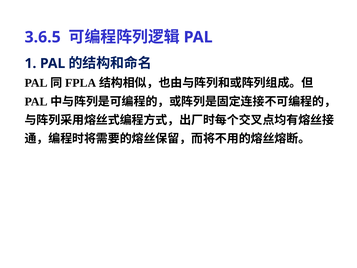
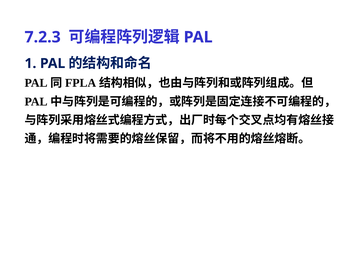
3.6.5: 3.6.5 -> 7.2.3 (43, 37)
